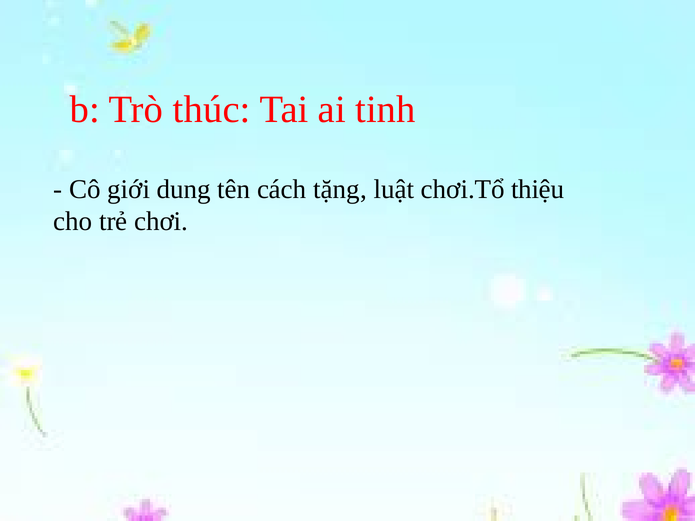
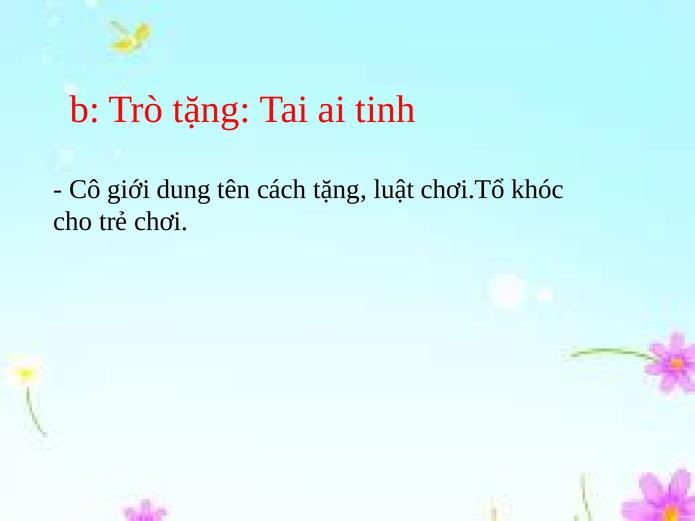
Trò thúc: thúc -> tặng (212, 110)
thiệu: thiệu -> khóc (538, 189)
